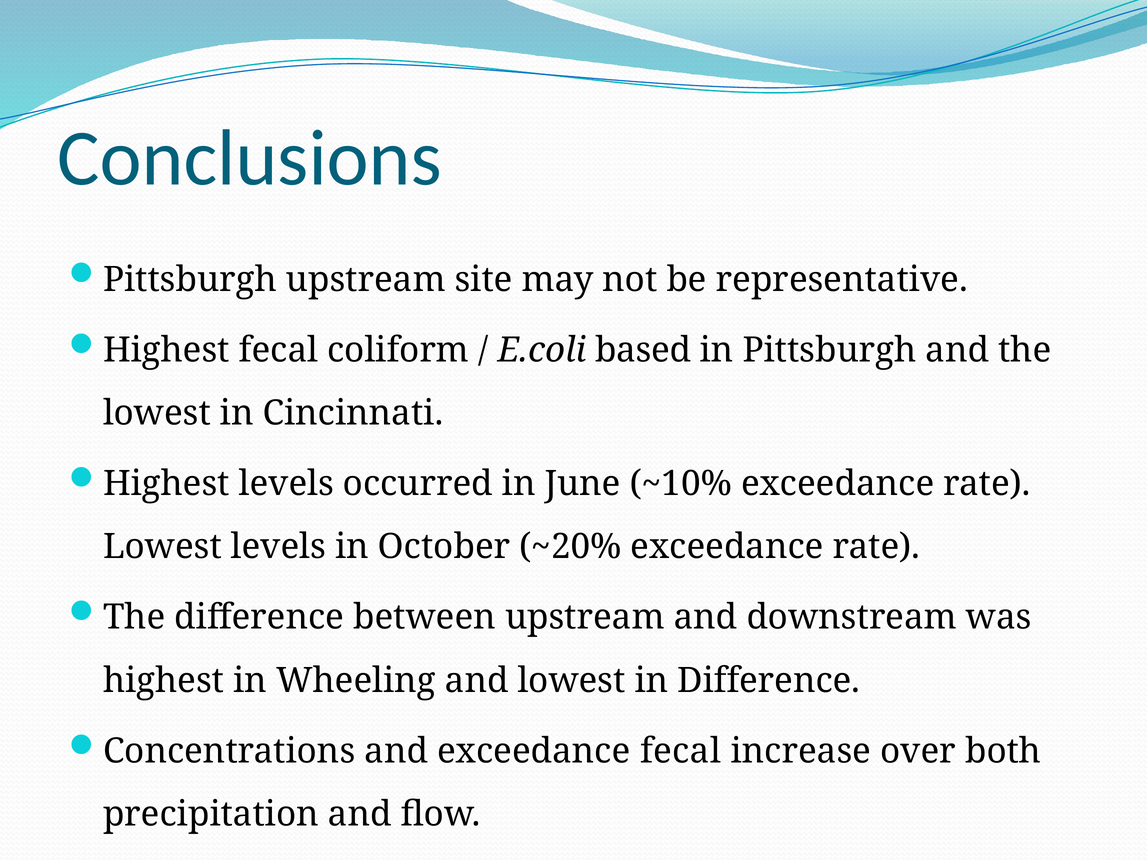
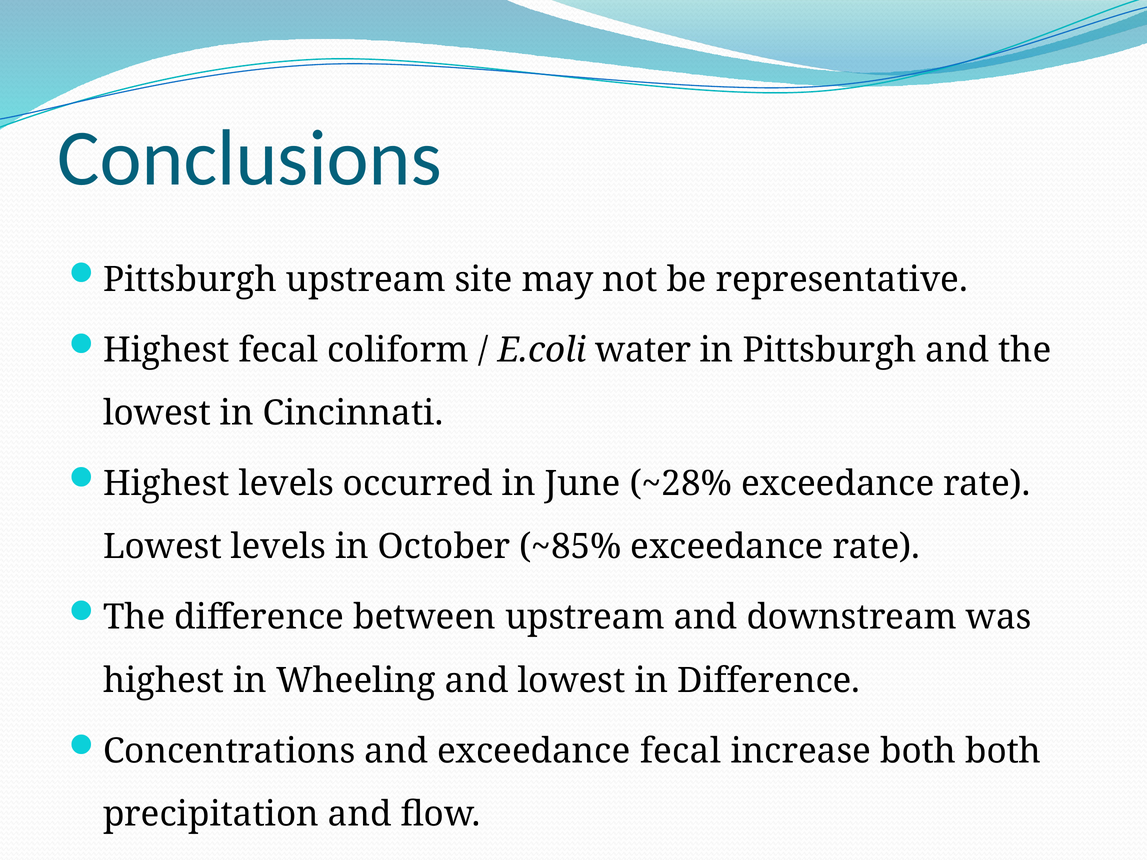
based: based -> water (643, 350)
~10%: ~10% -> ~28% (681, 484)
~20%: ~20% -> ~85% (570, 547)
increase over: over -> both (918, 751)
